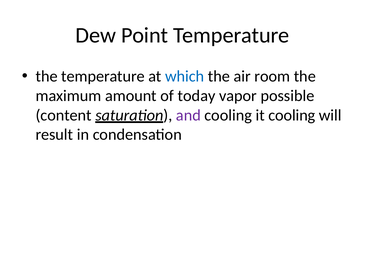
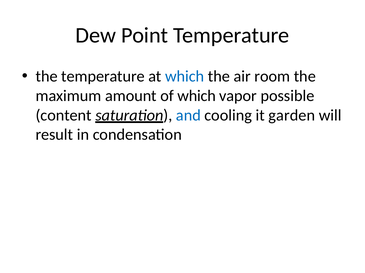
of today: today -> which (197, 96)
and colour: purple -> blue (188, 116)
it cooling: cooling -> garden (292, 116)
